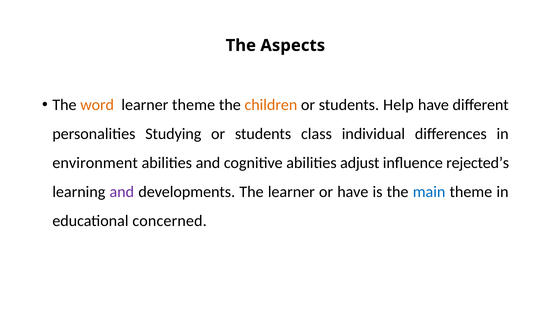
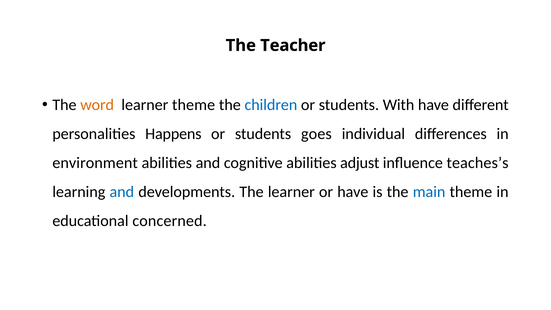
Aspects: Aspects -> Teacher (293, 45)
children colour: orange -> blue (271, 105)
Help: Help -> With (399, 105)
Studying: Studying -> Happens (173, 134)
class: class -> goes (316, 134)
rejected’s: rejected’s -> teaches’s (477, 163)
and colour: purple -> blue (122, 192)
